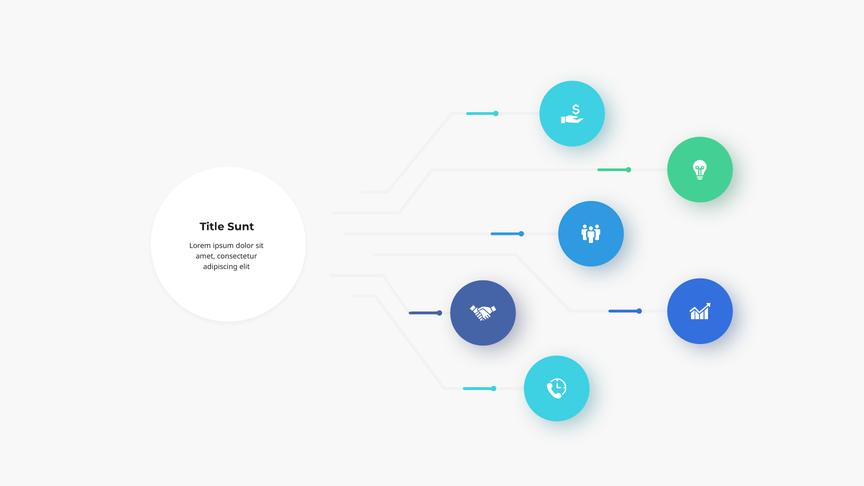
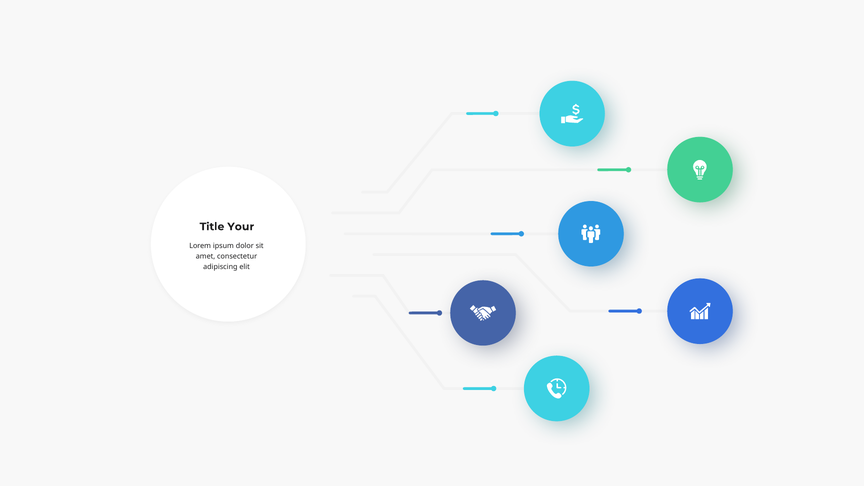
Sunt: Sunt -> Your (241, 227)
